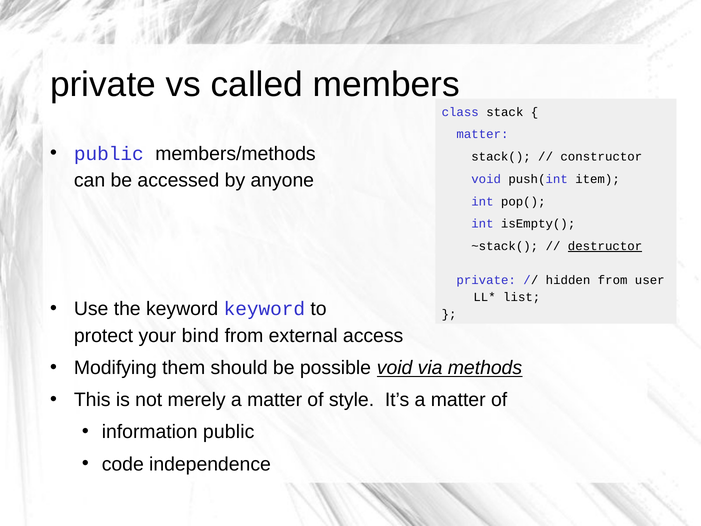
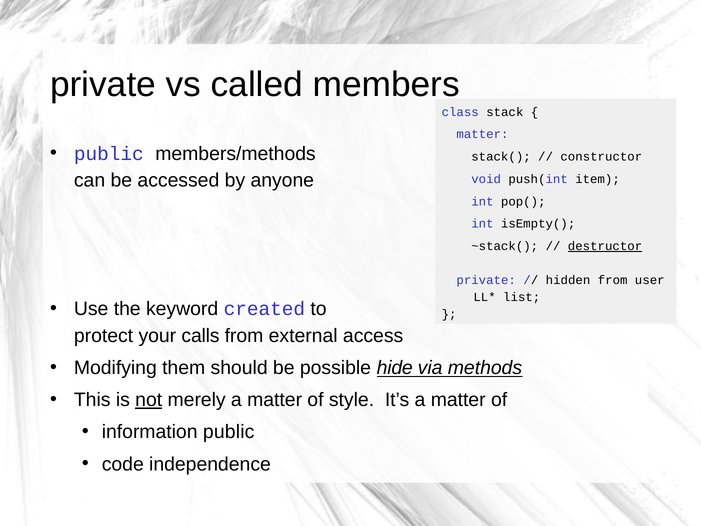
keyword keyword: keyword -> created (264, 309)
bind: bind -> calls (201, 335)
possible void: void -> hide (395, 368)
not underline: none -> present (149, 400)
